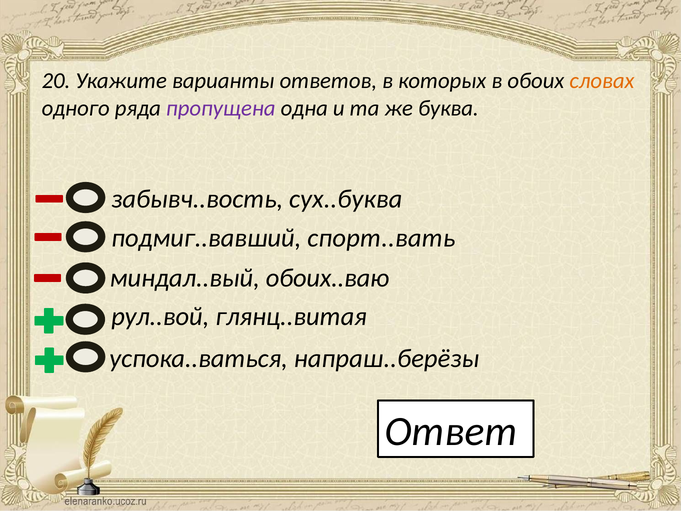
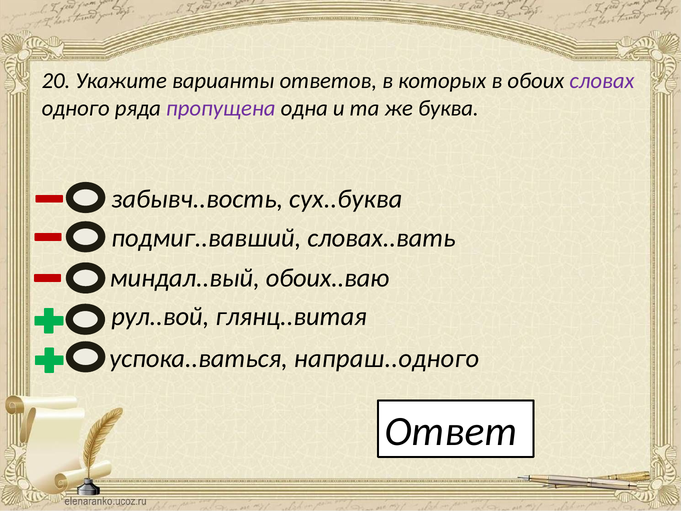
словах colour: orange -> purple (602, 81)
спорт..вать: спорт..вать -> словах..вать (381, 238)
напраш..берёзы: напраш..берёзы -> напраш..одного (387, 358)
